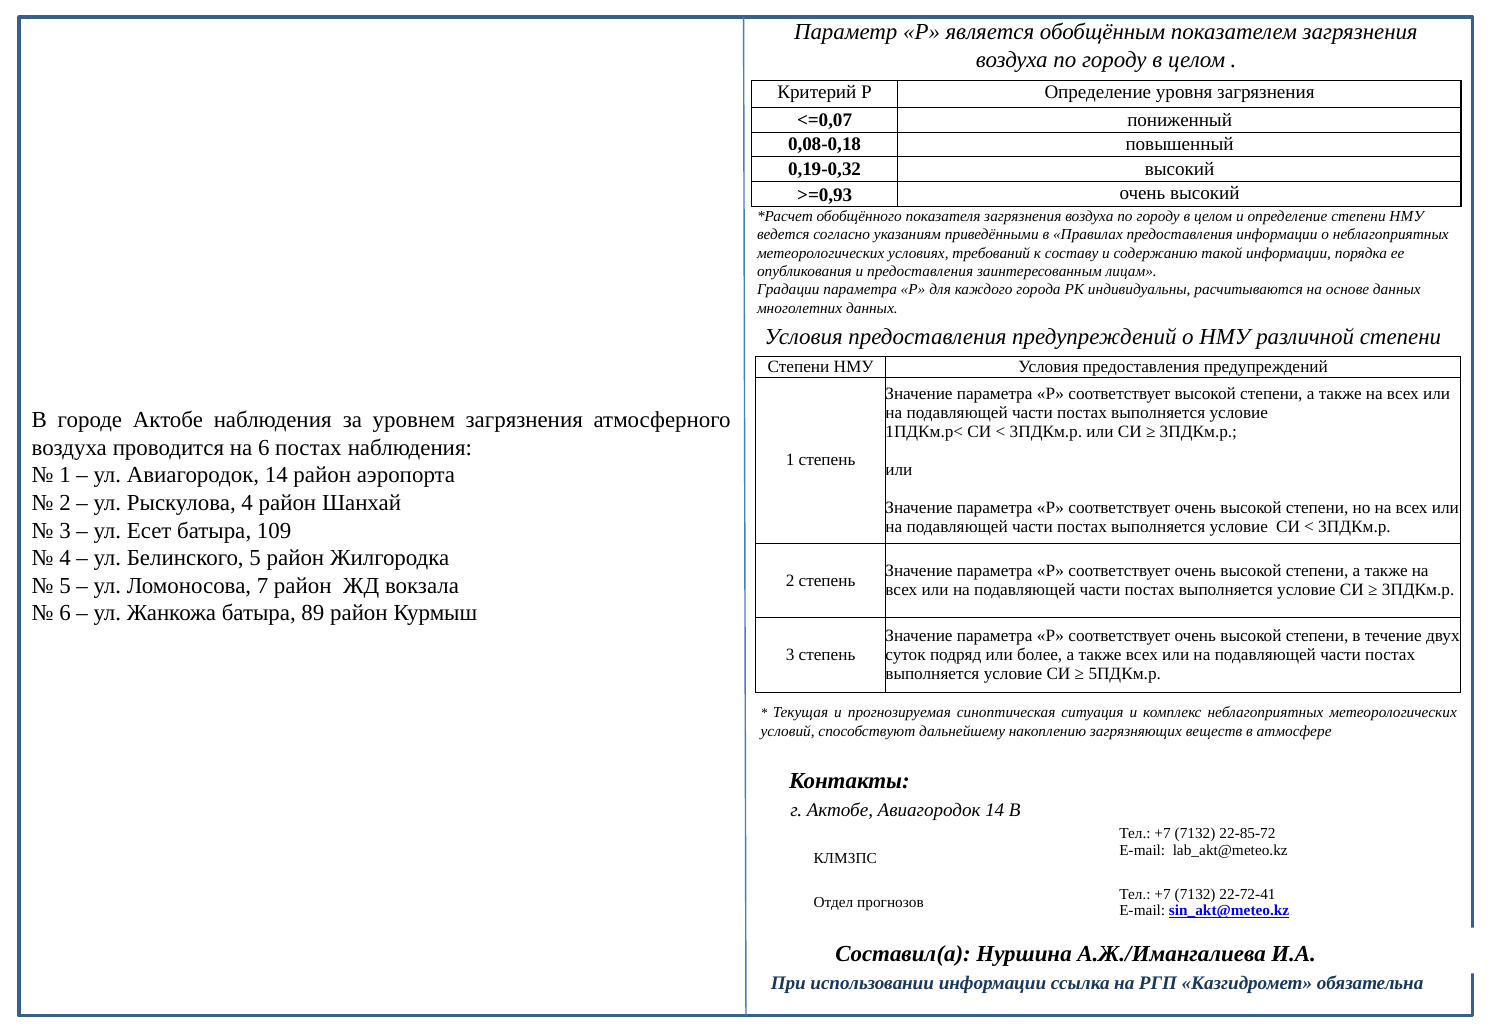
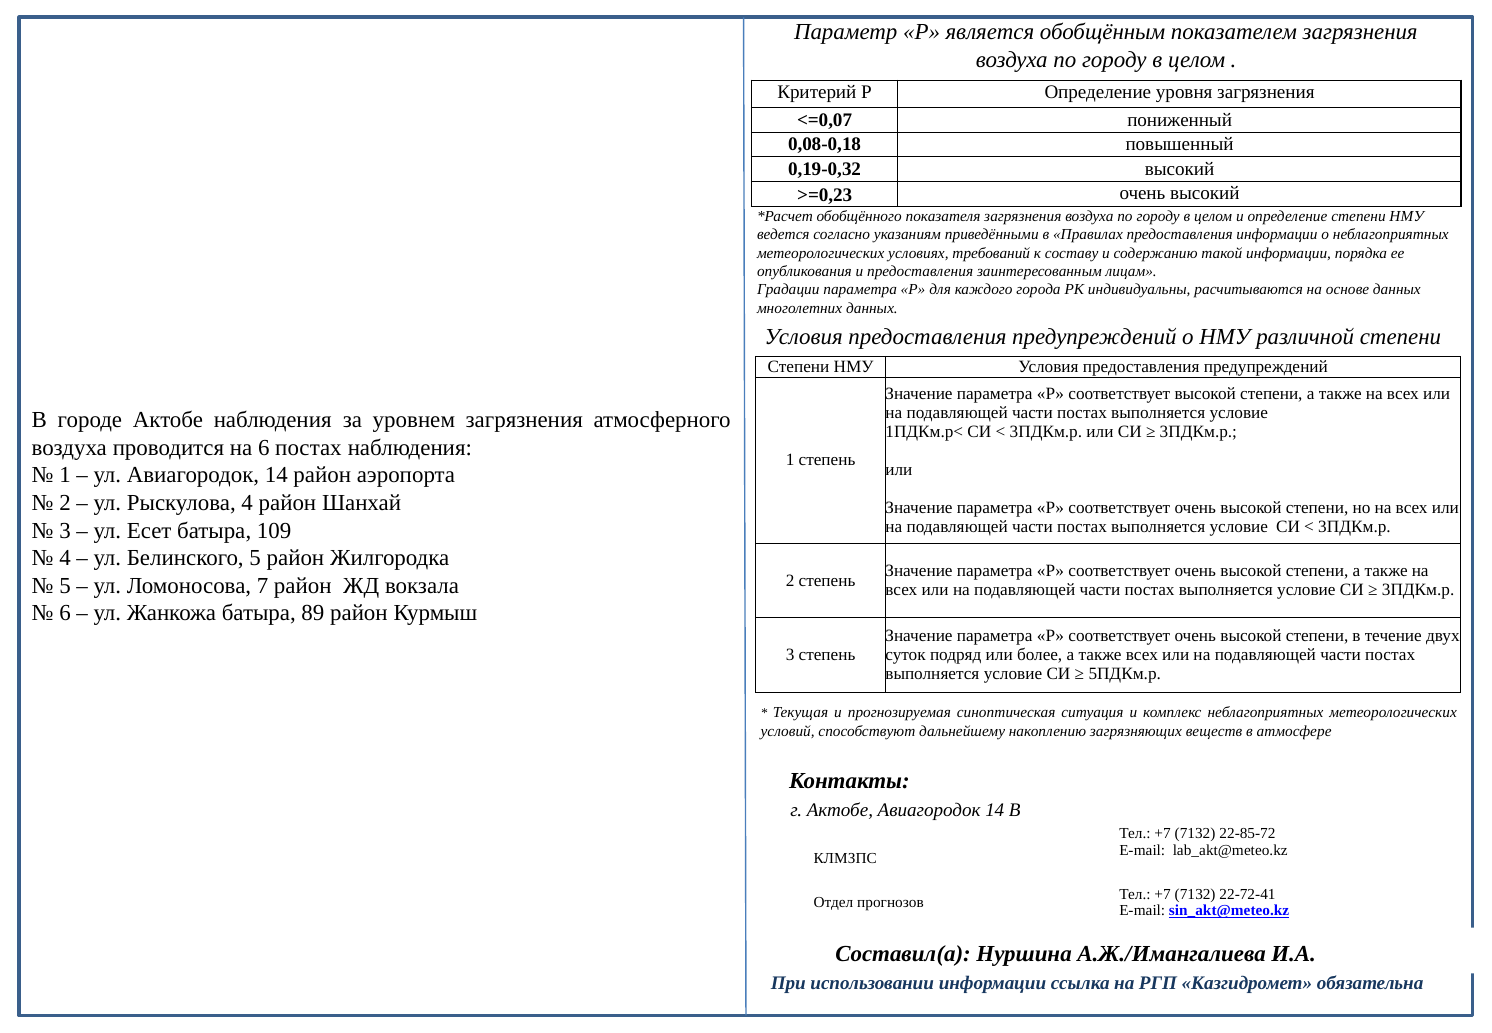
>=0,93: >=0,93 -> >=0,23 (825, 196)
